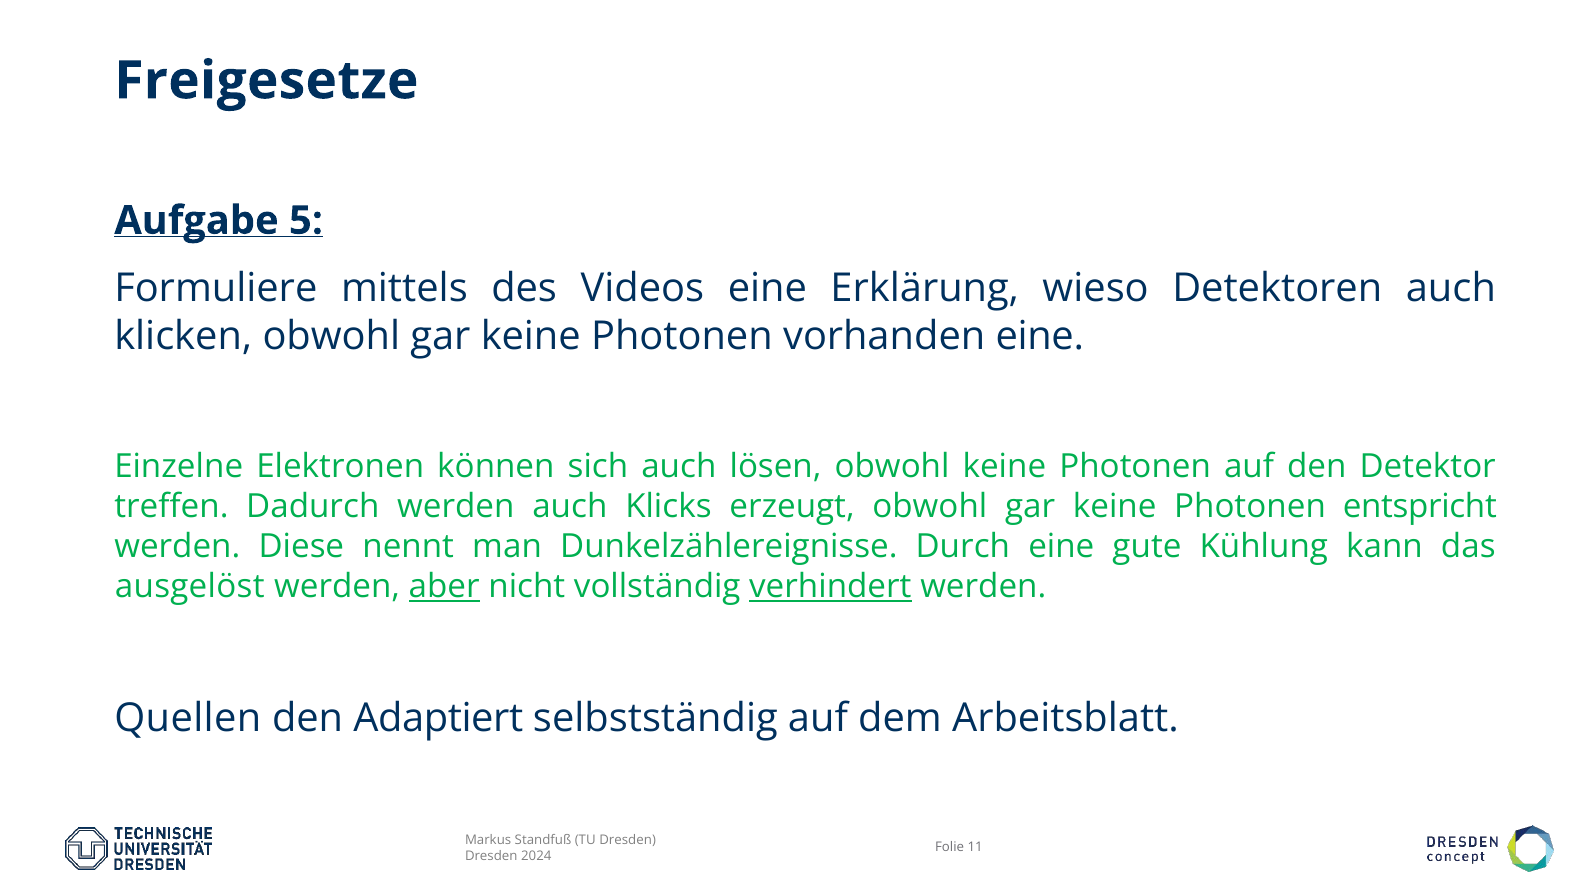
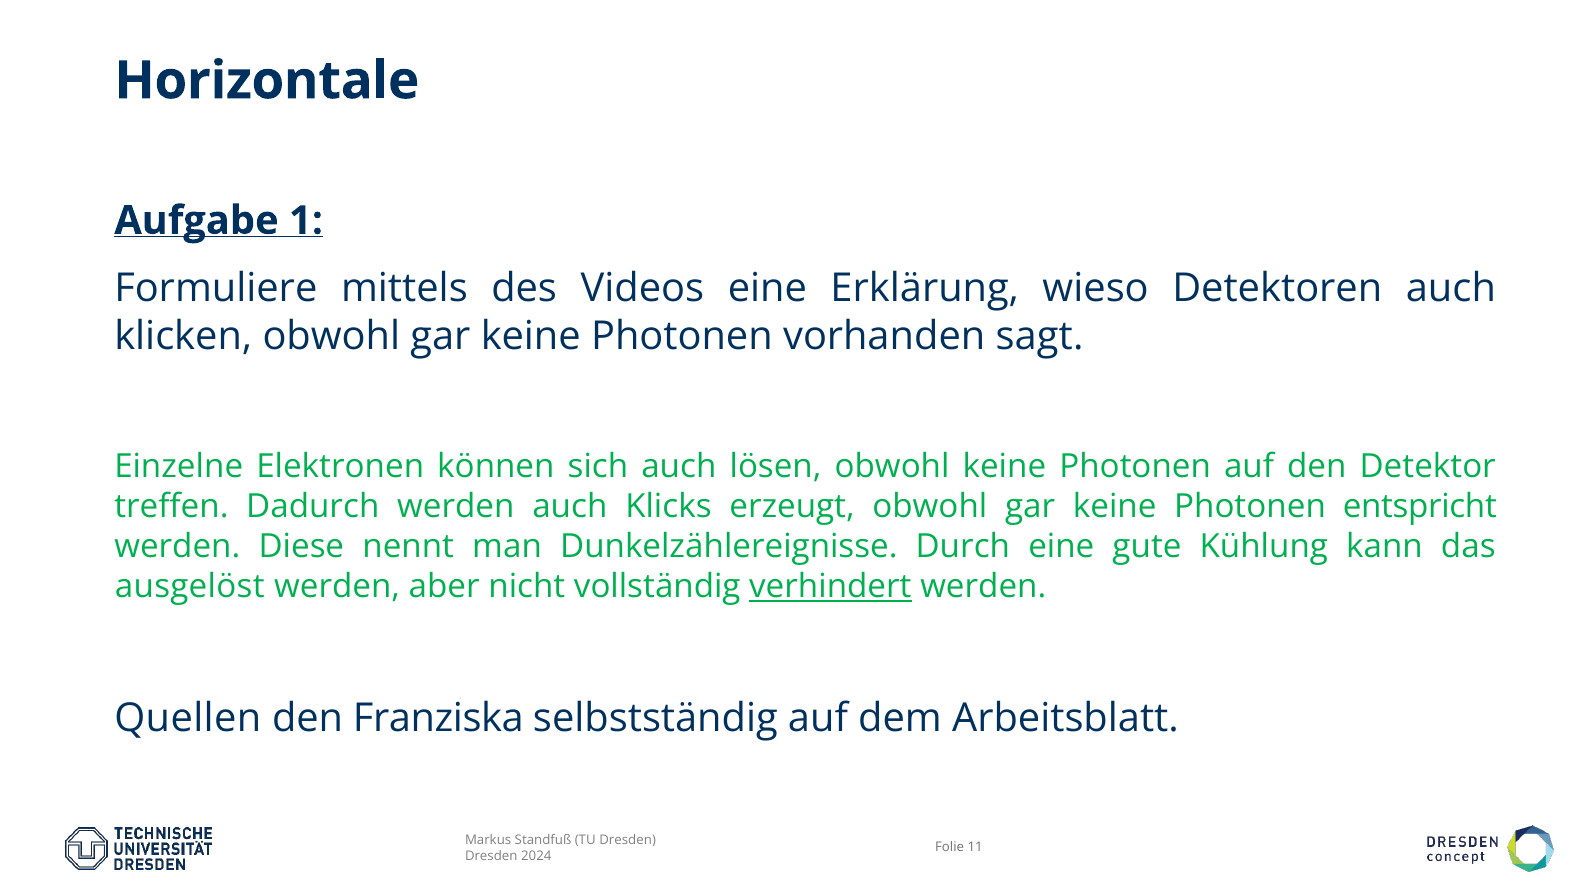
Freigesetze: Freigesetze -> Horizontale (267, 81)
5: 5 -> 1 (306, 221)
vorhanden eine: eine -> sagt (1040, 336)
aber underline: present -> none (444, 587)
Adaptiert: Adaptiert -> Franziska (438, 718)
